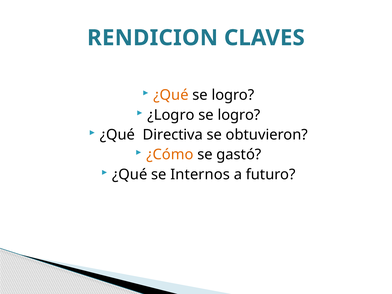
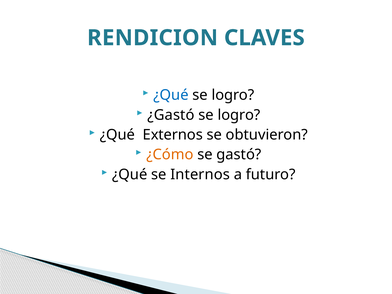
¿Qué colour: orange -> blue (171, 95)
¿Logro: ¿Logro -> ¿Gastó (171, 115)
Directiva: Directiva -> Externos (173, 135)
